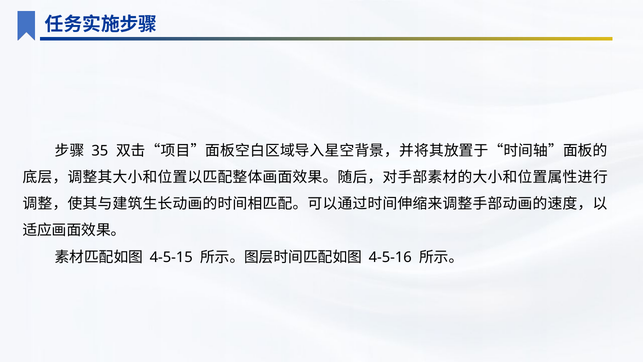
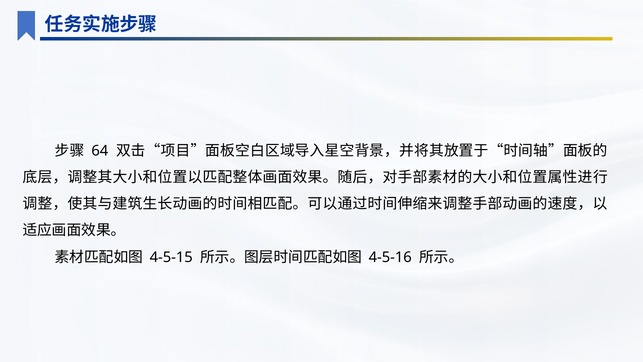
35: 35 -> 64 (100, 151)
